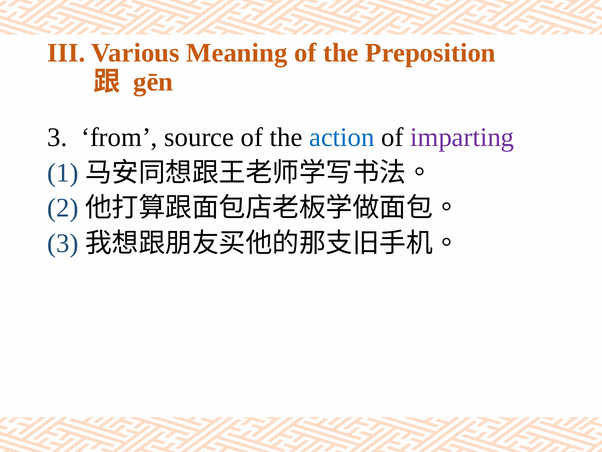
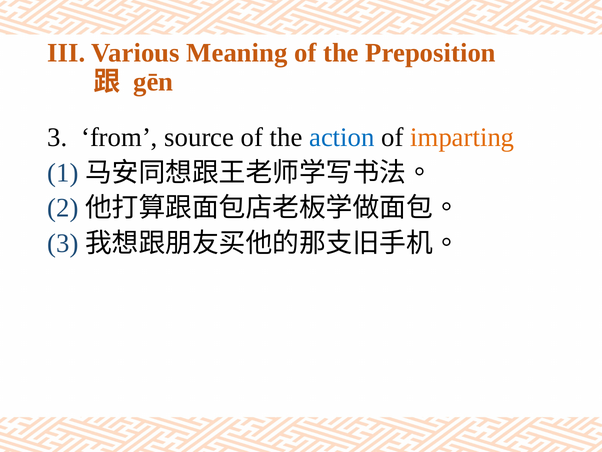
imparting colour: purple -> orange (462, 137)
